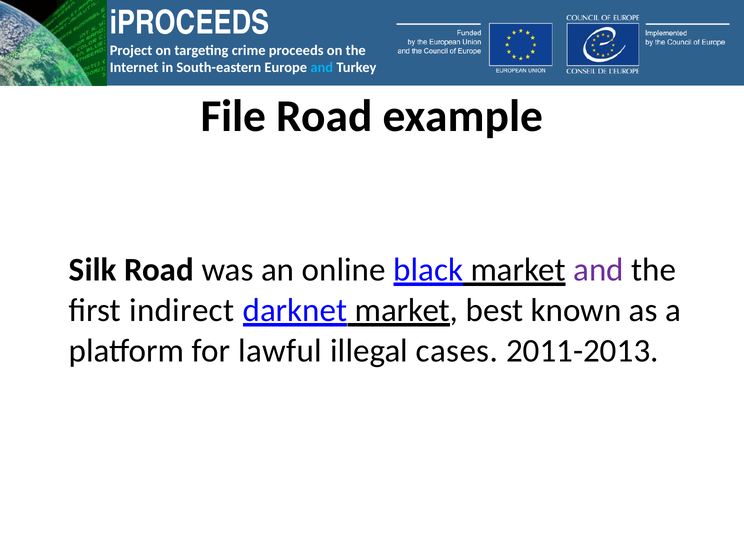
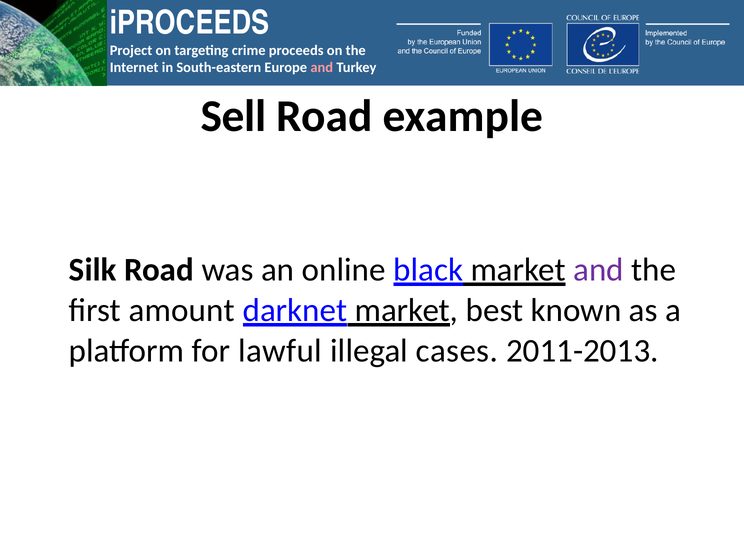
and colour: light blue -> pink (322, 68)
File: File -> Sell (234, 116)
indirect: indirect -> amount (182, 310)
